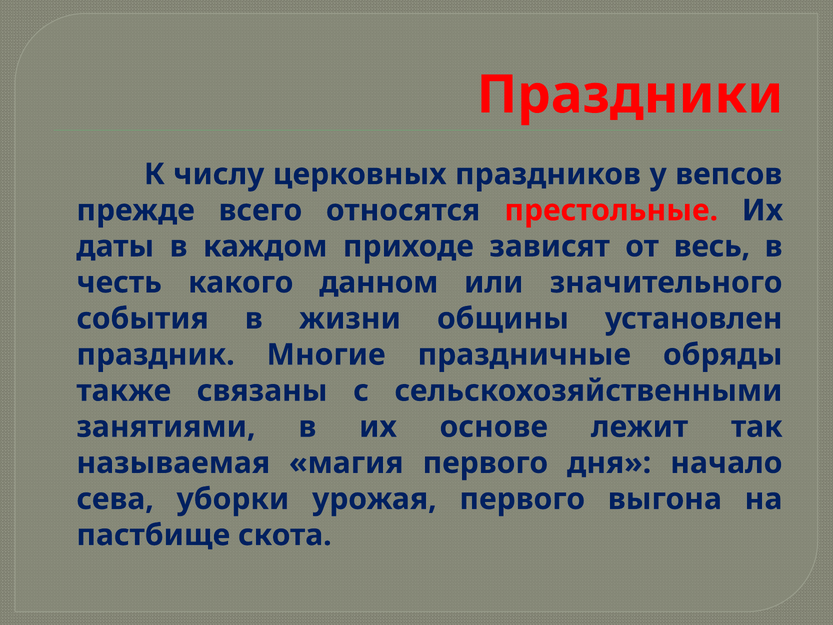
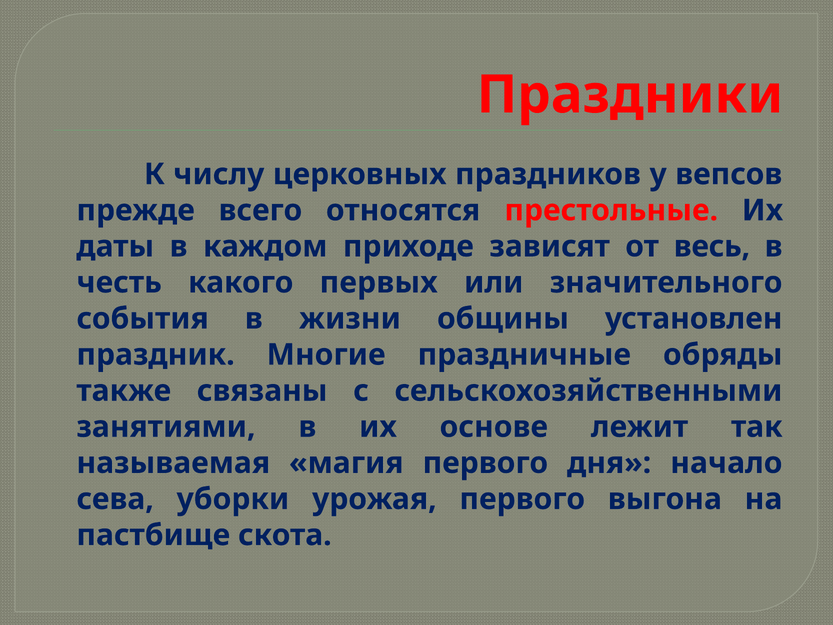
данном: данном -> первых (379, 282)
